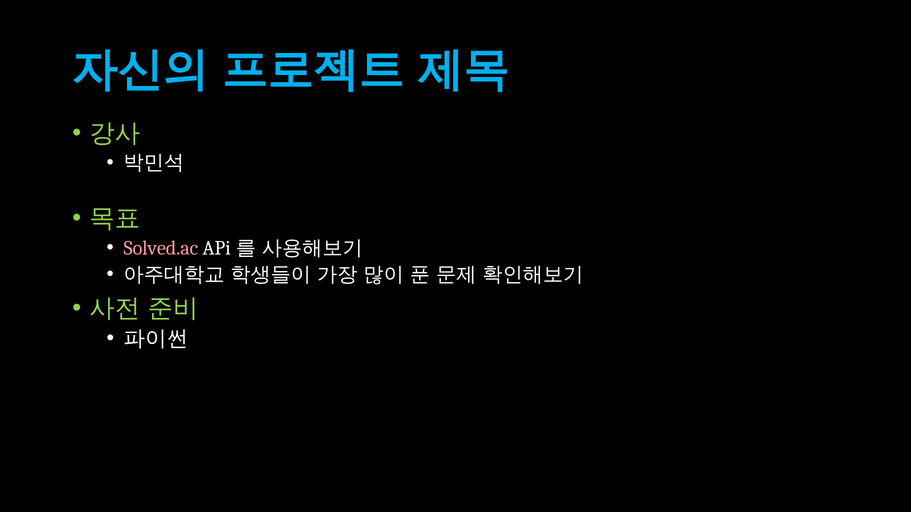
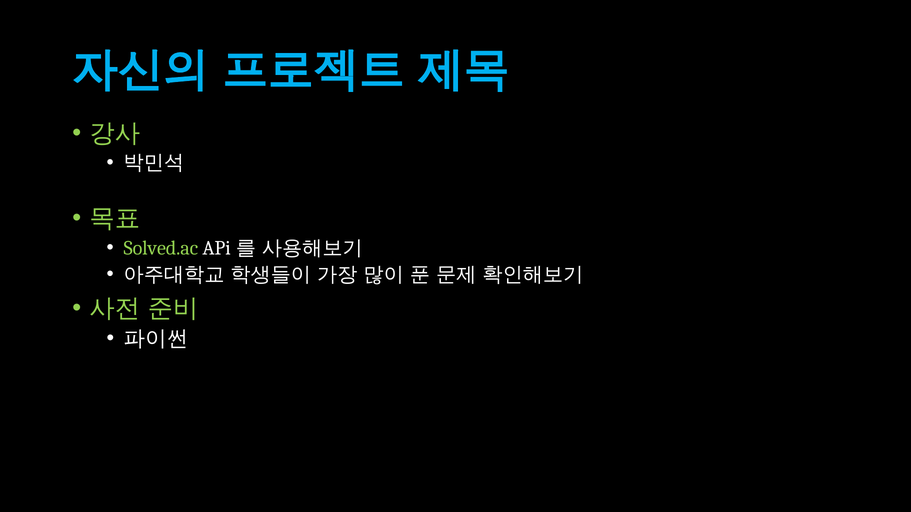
Solved.ac colour: pink -> light green (161, 248)
